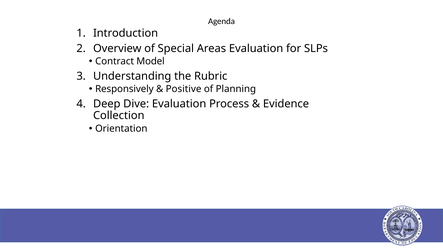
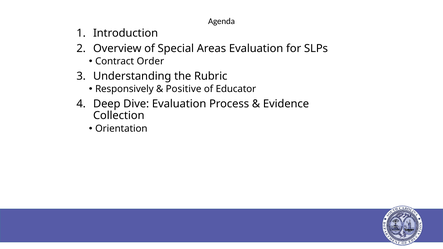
Model: Model -> Order (150, 62)
Planning: Planning -> Educator (236, 89)
